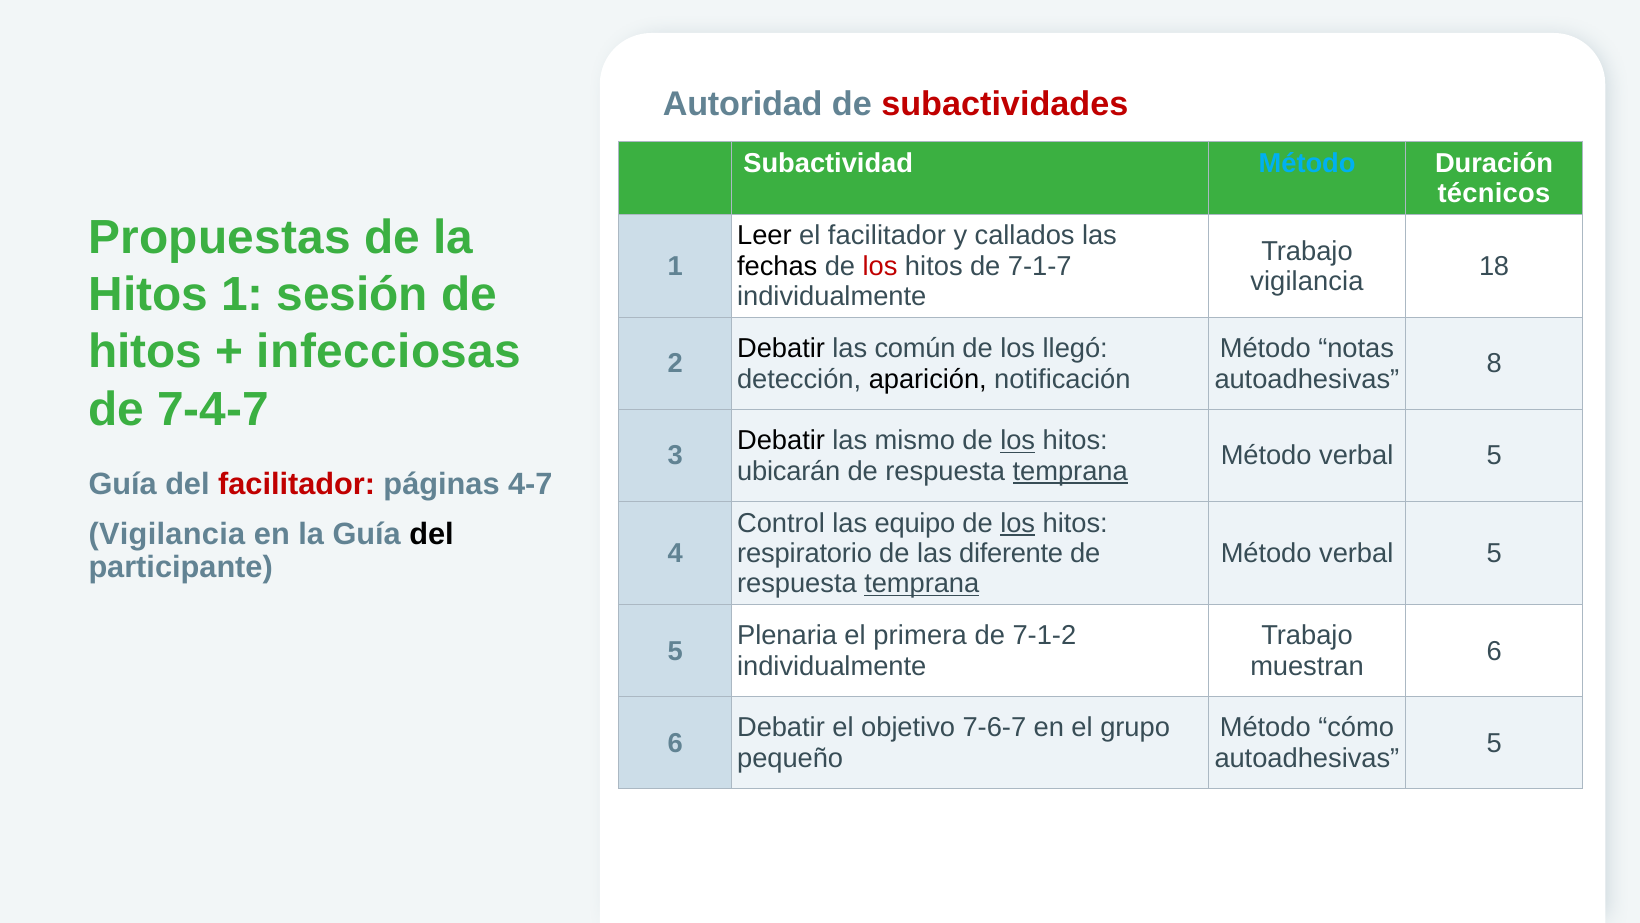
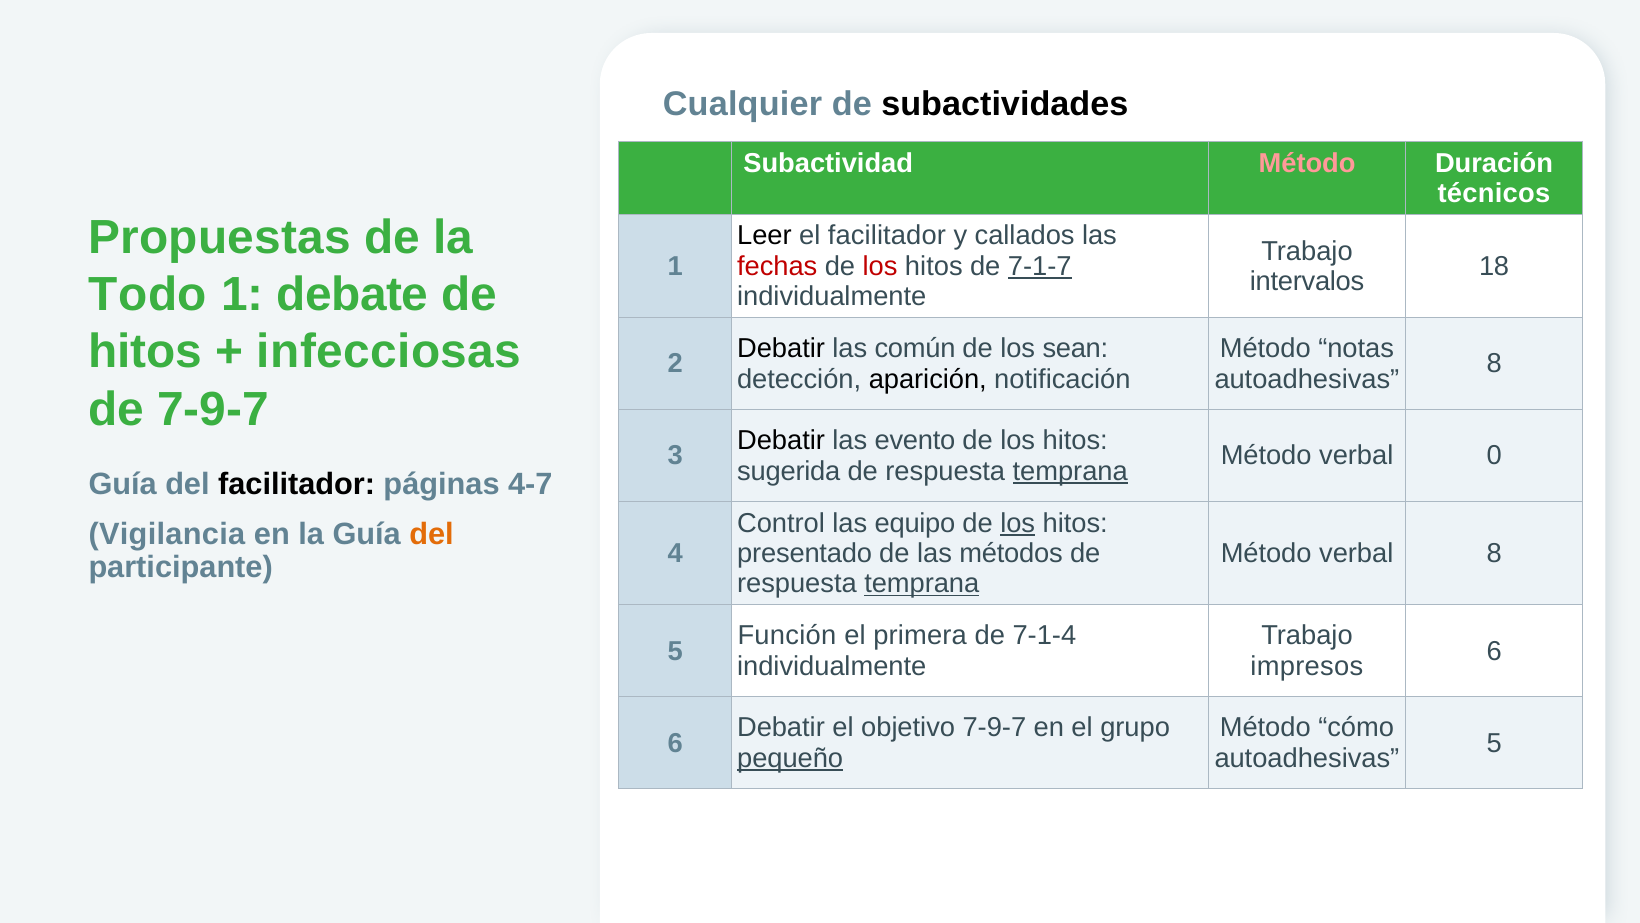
Autoridad: Autoridad -> Cualquier (742, 104)
subactividades colour: red -> black (1005, 104)
Método colour: light blue -> pink (1307, 163)
fechas colour: black -> red (777, 266)
7-1-7 underline: none -> present (1040, 266)
vigilancia: vigilancia -> intervalos (1307, 281)
Hitos: Hitos -> Todo (148, 295)
sesión: sesión -> debate (353, 295)
llegó: llegó -> sean (1075, 349)
de 7-4-7: 7-4-7 -> 7-9-7 (213, 409)
mismo: mismo -> evento (915, 440)
los underline: present -> none (1018, 440)
5: 5 -> 0 (1494, 456)
ubicarán: ubicarán -> sugerida (789, 471)
facilitador colour: red -> black (297, 484)
del colour: black -> orange (431, 534)
respiratorio: respiratorio -> presentado (805, 553)
diferente: diferente -> métodos (1011, 553)
5: 5 -> 8 (1494, 553)
Plenaria: Plenaria -> Función (787, 636)
7-1-2: 7-1-2 -> 7-1-4 (1044, 636)
muestran: muestran -> impresos (1307, 666)
objetivo 7-6-7: 7-6-7 -> 7-9-7 (994, 727)
pequeño underline: none -> present (790, 758)
